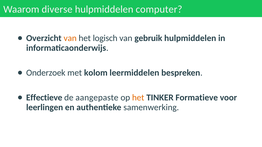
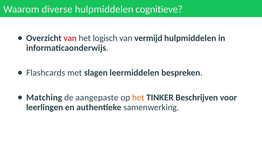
computer: computer -> cognitieve (159, 9)
van colour: orange -> red (70, 38)
gebruik: gebruik -> vermijd (148, 38)
Onderzoek: Onderzoek -> Flashcards (46, 73)
kolom: kolom -> slagen (96, 73)
Effectieve: Effectieve -> Matching (44, 98)
Formatieve: Formatieve -> Beschrijven (197, 98)
